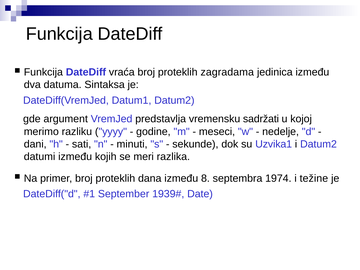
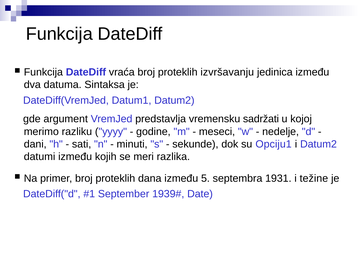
zagradama: zagradama -> izvršavanju (227, 72)
Uzvika1: Uzvika1 -> Opciju1 (274, 144)
8: 8 -> 5 (205, 178)
1974: 1974 -> 1931 (278, 178)
